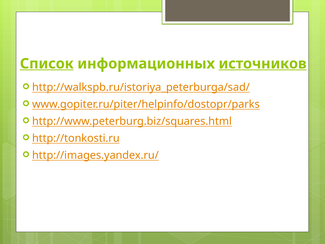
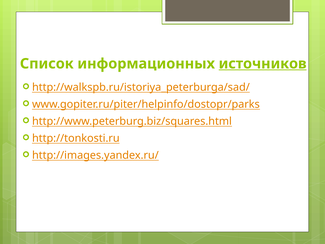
Список underline: present -> none (47, 64)
